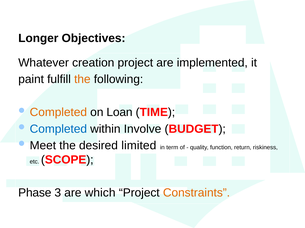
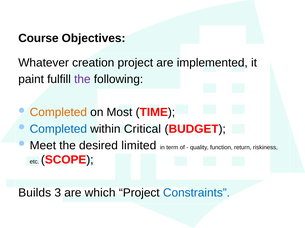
Longer: Longer -> Course (38, 38)
the colour: orange -> purple (82, 79)
Loan: Loan -> Most (119, 113)
Involve: Involve -> Critical (142, 129)
Phase: Phase -> Builds (35, 193)
Constraints colour: orange -> blue (196, 193)
